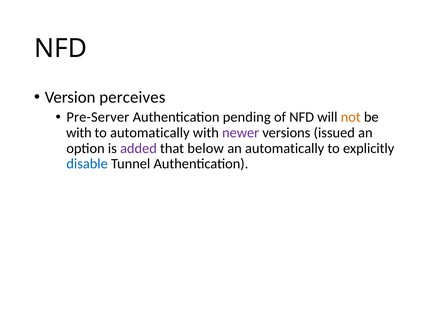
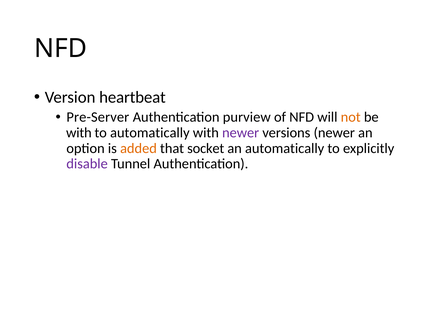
perceives: perceives -> heartbeat (132, 97)
pending: pending -> purview (247, 117)
versions issued: issued -> newer (334, 133)
added colour: purple -> orange (138, 148)
below: below -> socket (206, 148)
disable colour: blue -> purple (87, 164)
